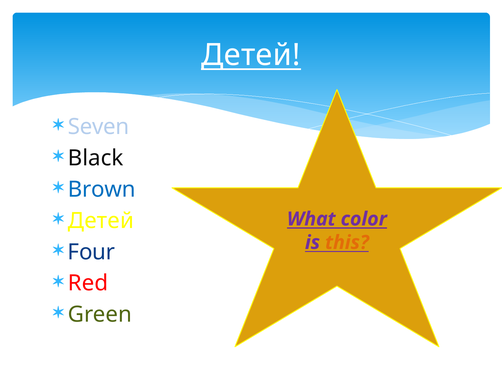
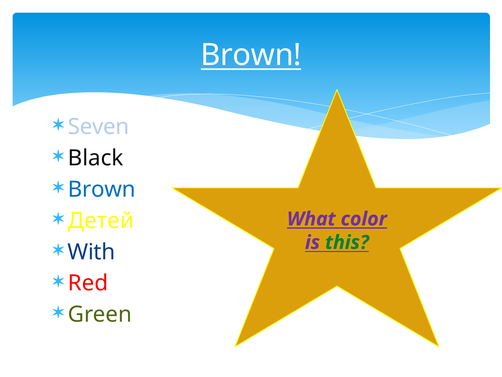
Детей: Детей -> Brown (251, 55)
this colour: orange -> green (347, 242)
Four: Four -> With (91, 252)
